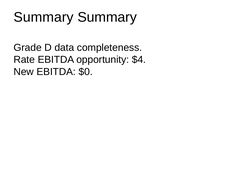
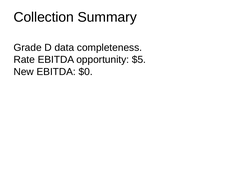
Summary: Summary -> Collection (44, 17)
$4: $4 -> $5 (139, 60)
